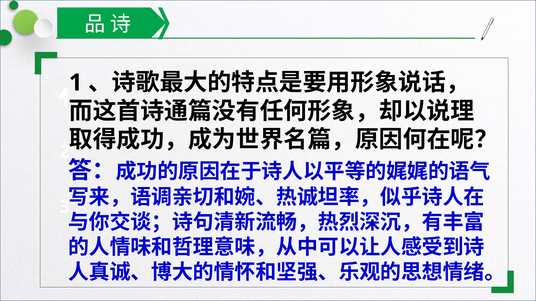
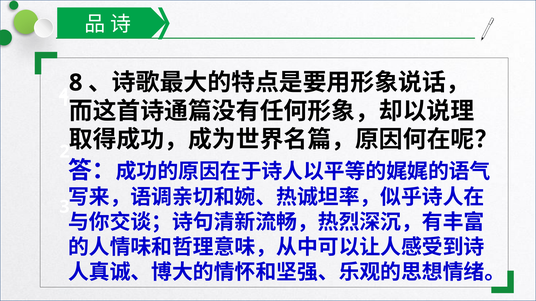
1: 1 -> 8 (76, 83)
